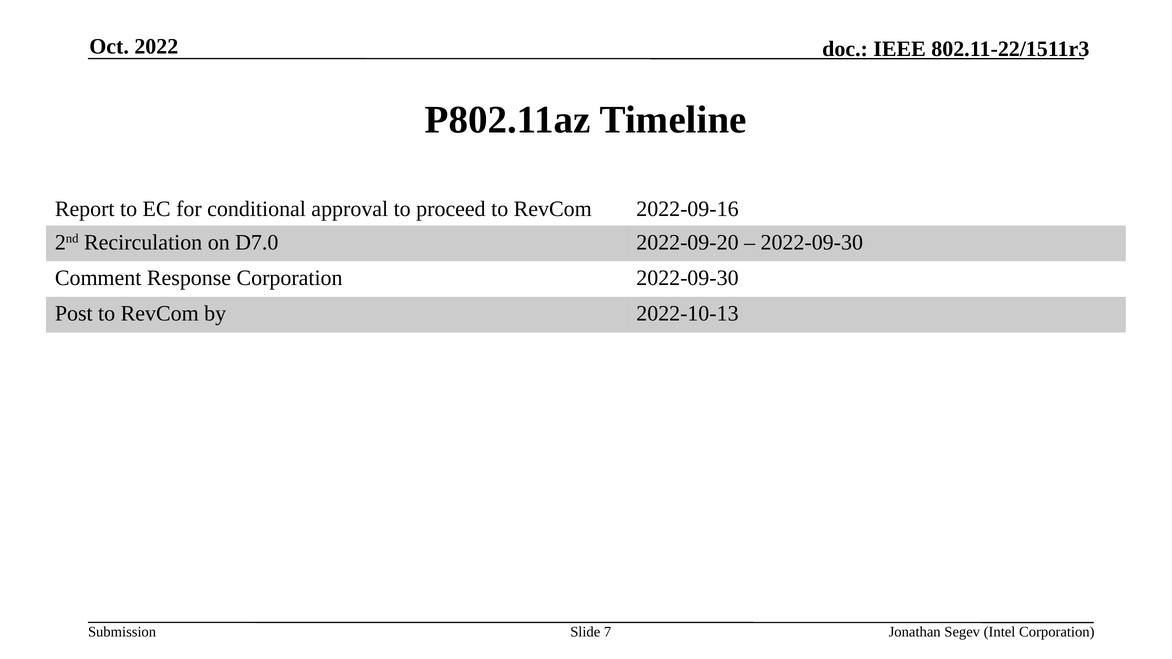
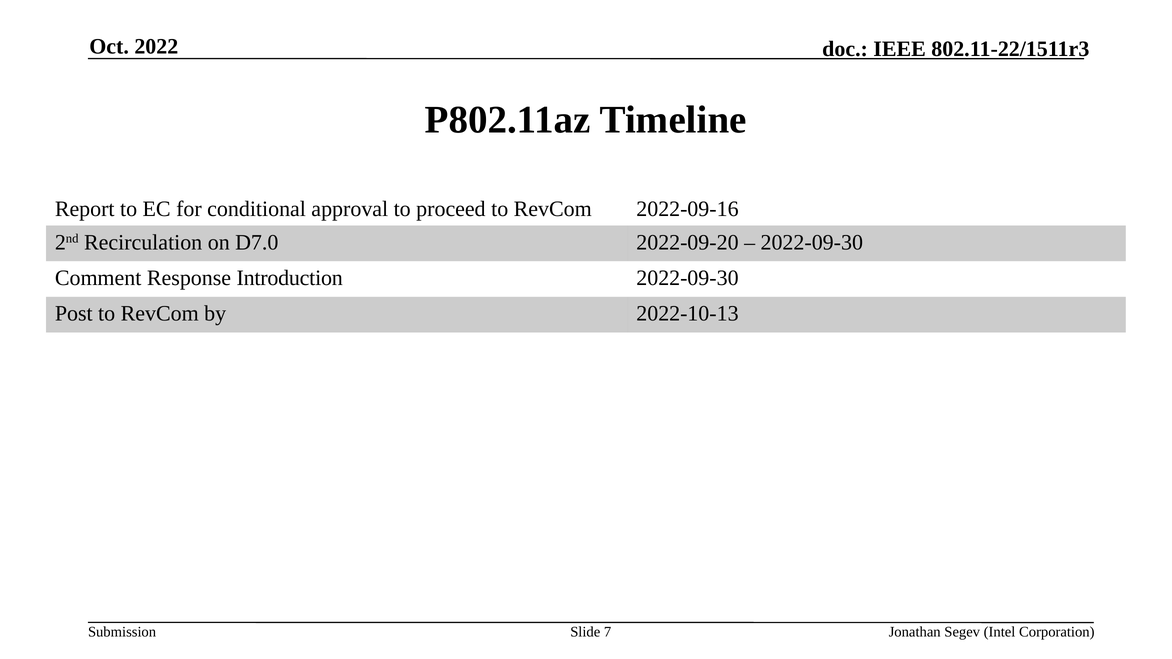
Response Corporation: Corporation -> Introduction (290, 278)
